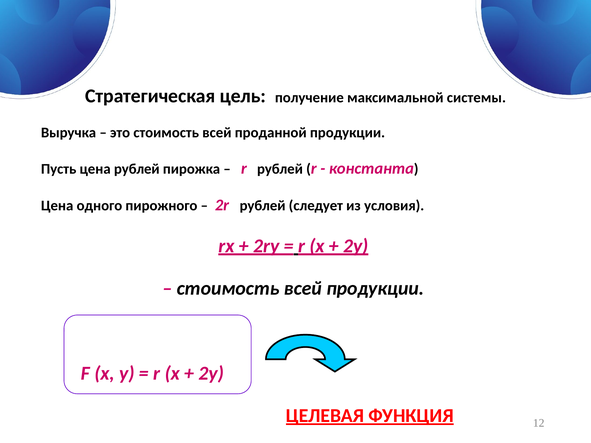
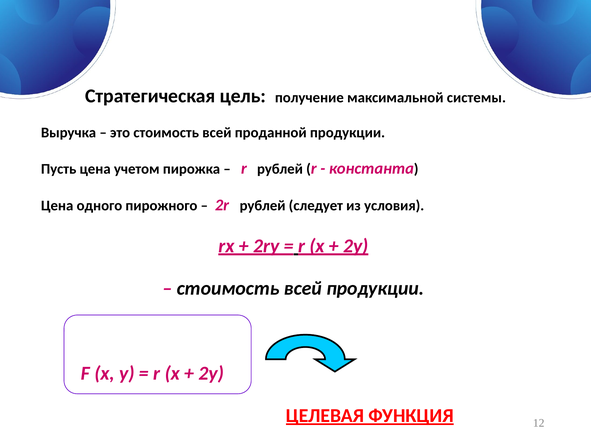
цена рублей: рублей -> учетом (137, 169)
